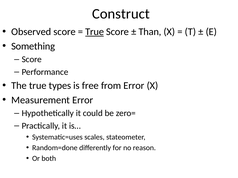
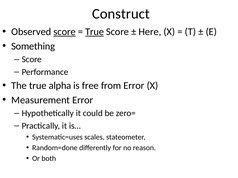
score underline: none -> present (65, 32)
Than: Than -> Here (150, 32)
types: types -> alpha (60, 86)
